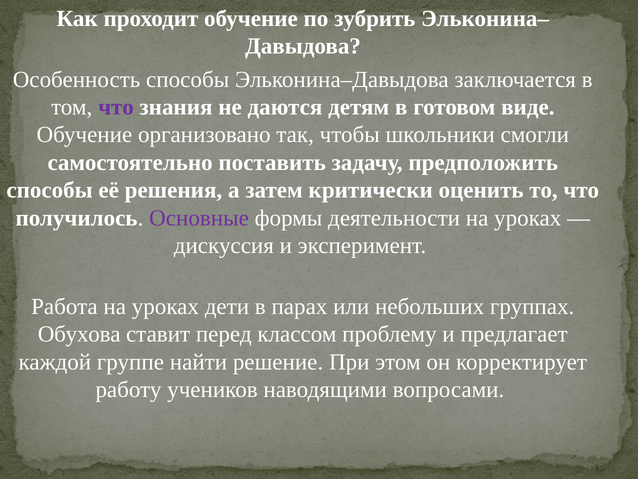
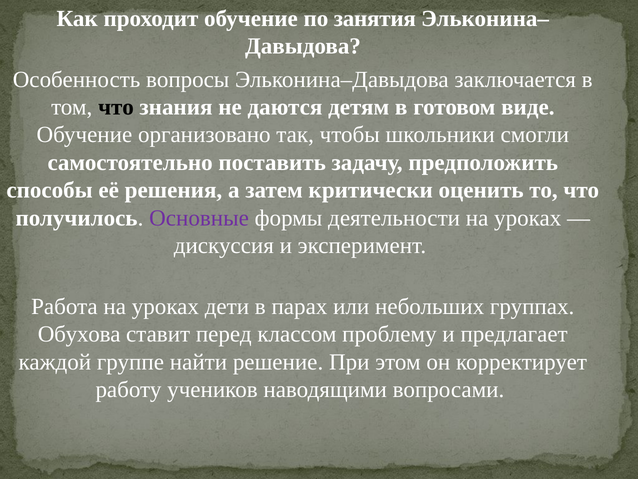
зубрить: зубрить -> занятия (375, 19)
Особенность способы: способы -> вопросы (188, 79)
что colour: purple -> black (116, 107)
